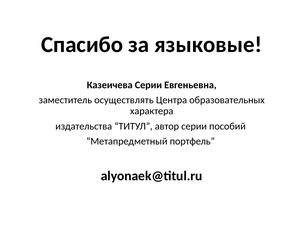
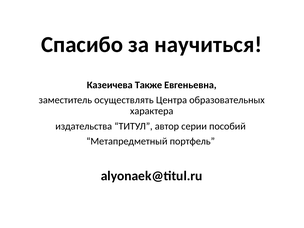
языковые: языковые -> научиться (208, 45)
Казеичева Серии: Серии -> Также (148, 85)
